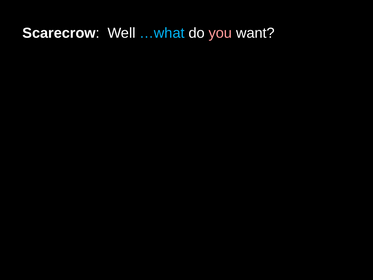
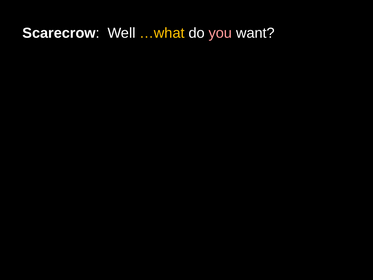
…what colour: light blue -> yellow (162, 33)
